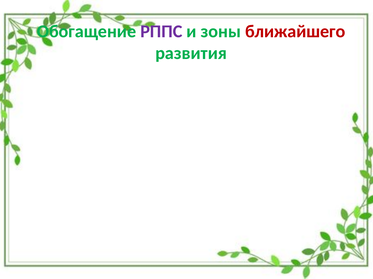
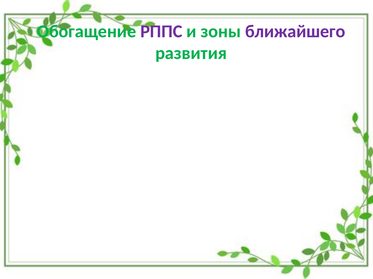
ближайшего colour: red -> purple (295, 31)
